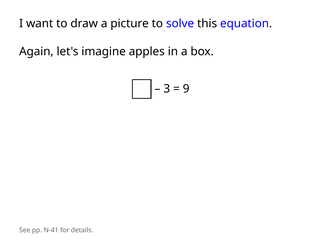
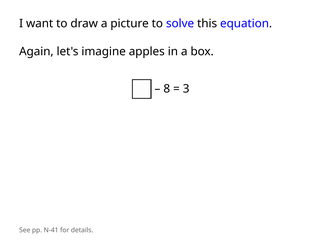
3: 3 -> 8 (167, 89)
9: 9 -> 3 (186, 89)
